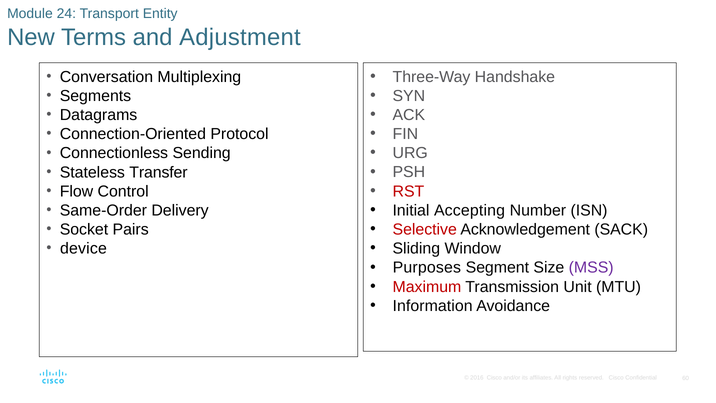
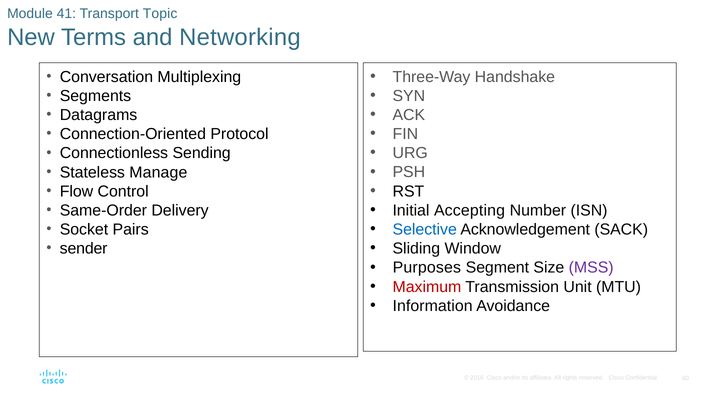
24: 24 -> 41 (66, 14)
Entity: Entity -> Topic (160, 14)
Adjustment: Adjustment -> Networking (240, 37)
Transfer: Transfer -> Manage (158, 172)
RST colour: red -> black (408, 191)
Selective colour: red -> blue (425, 229)
device: device -> sender (84, 249)
